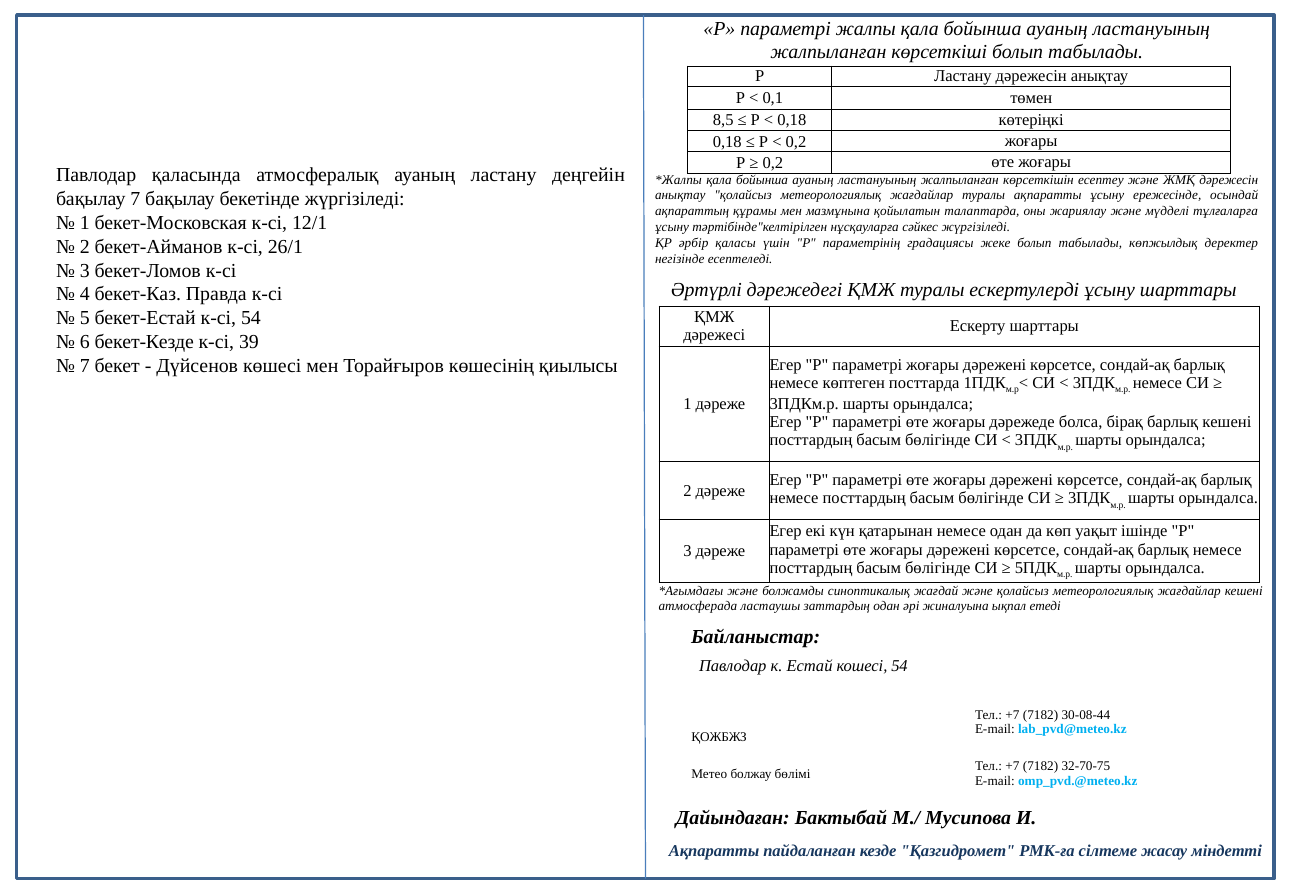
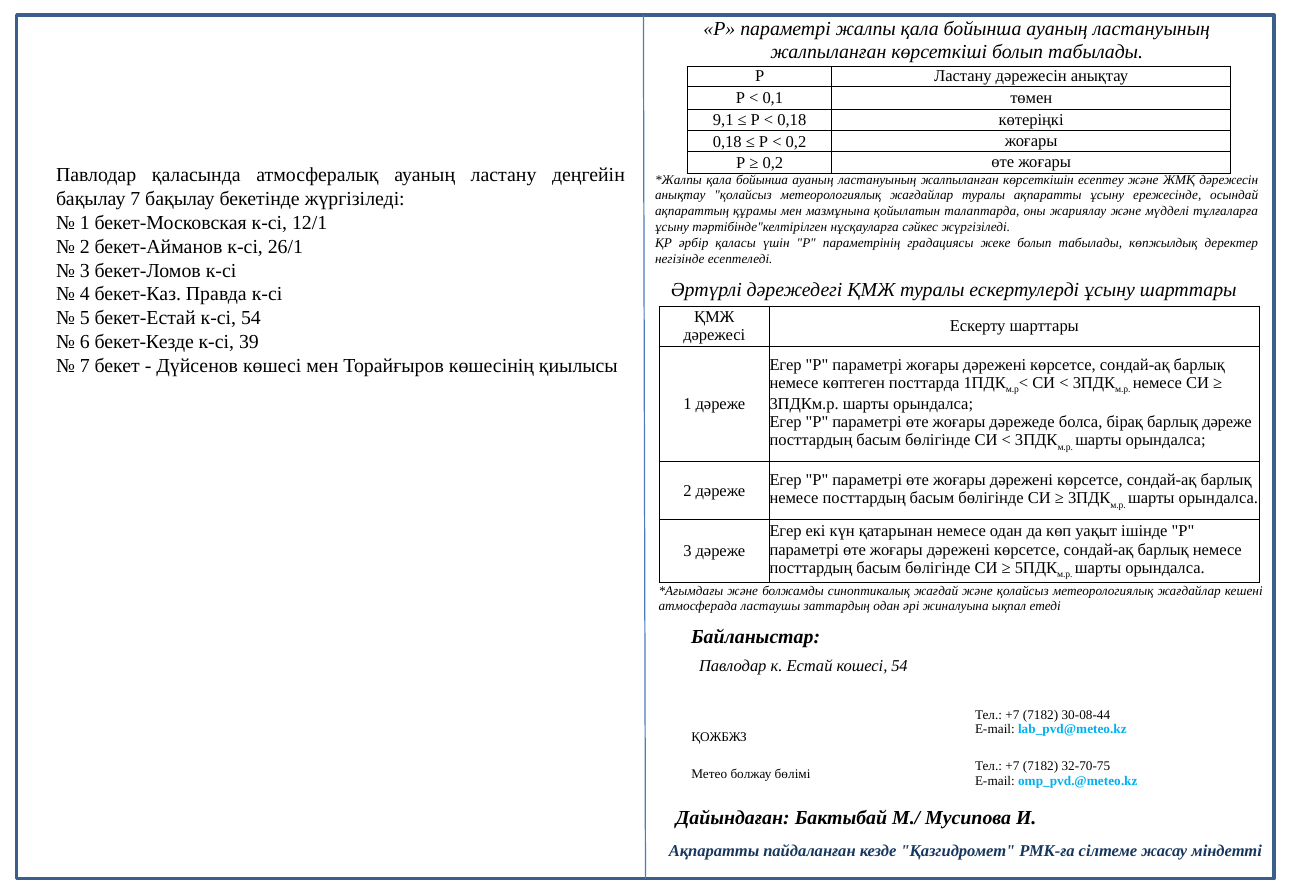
8,5: 8,5 -> 9,1 (723, 120)
барлық кешені: кешені -> дәреже (1227, 422)
